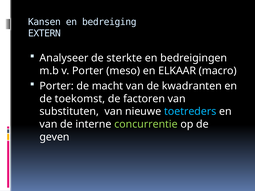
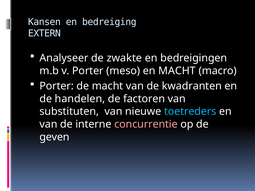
sterkte: sterkte -> zwakte (124, 58)
en ELKAAR: ELKAAR -> MACHT (177, 71)
toekomst: toekomst -> handelen (80, 99)
concurrentie colour: light green -> pink (146, 124)
